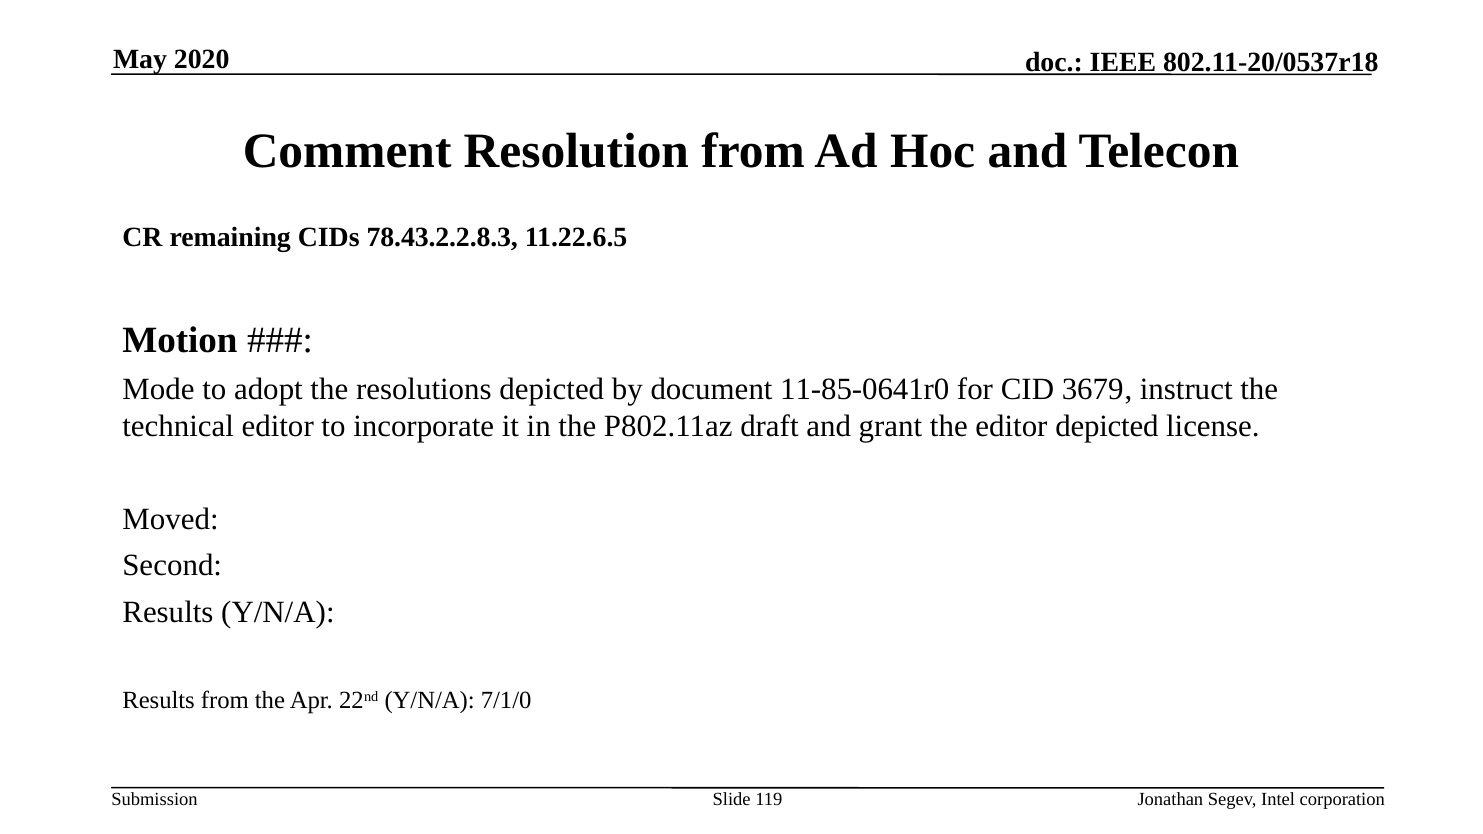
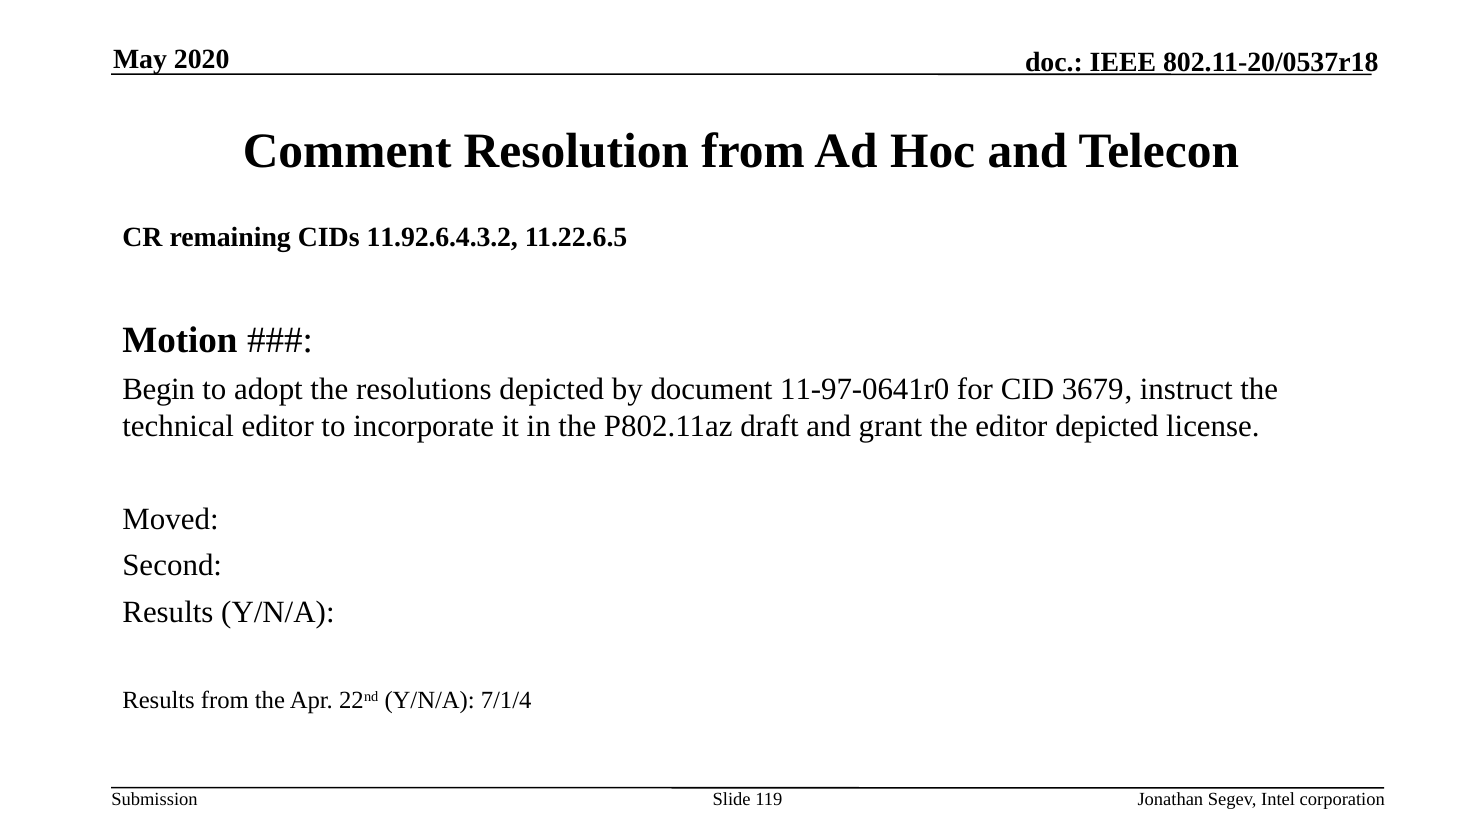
78.43.2.2.8.3: 78.43.2.2.8.3 -> 11.92.6.4.3.2 (442, 237)
Mode: Mode -> Begin (159, 390)
11-85-0641r0: 11-85-0641r0 -> 11-97-0641r0 (865, 390)
7/1/0: 7/1/0 -> 7/1/4 (506, 701)
